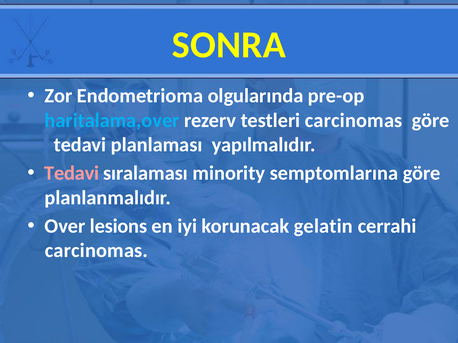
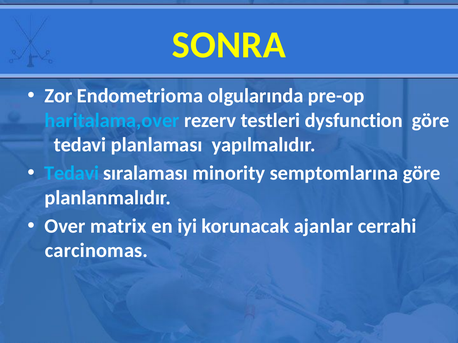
testleri carcinomas: carcinomas -> dysfunction (354, 121)
Tedavi colour: pink -> light blue (72, 174)
lesions: lesions -> matrix (118, 227)
gelatin: gelatin -> ajanlar (323, 227)
